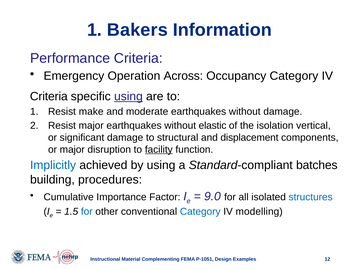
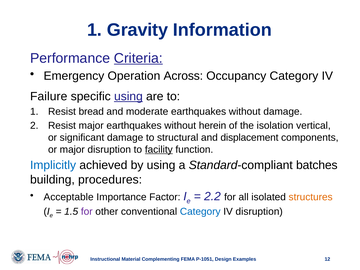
Bakers: Bakers -> Gravity (138, 30)
Criteria underline: none -> present (138, 58)
Criteria: Criteria -> Failure (49, 96)
make: make -> bread (91, 111)
elastic: elastic -> herein (213, 125)
Cumulative: Cumulative -> Acceptable (69, 197)
9.0: 9.0 -> 2.2 (212, 196)
structures colour: blue -> orange (311, 197)
for colour: blue -> purple (87, 211)
IV modelling: modelling -> disruption (259, 211)
